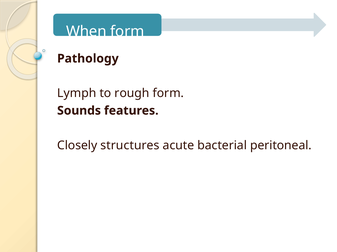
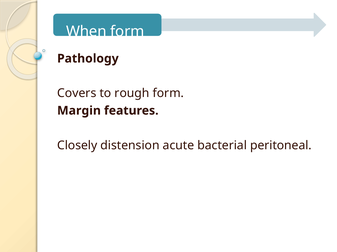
Lymph: Lymph -> Covers (77, 94)
Sounds: Sounds -> Margin (79, 111)
structures: structures -> distension (130, 146)
